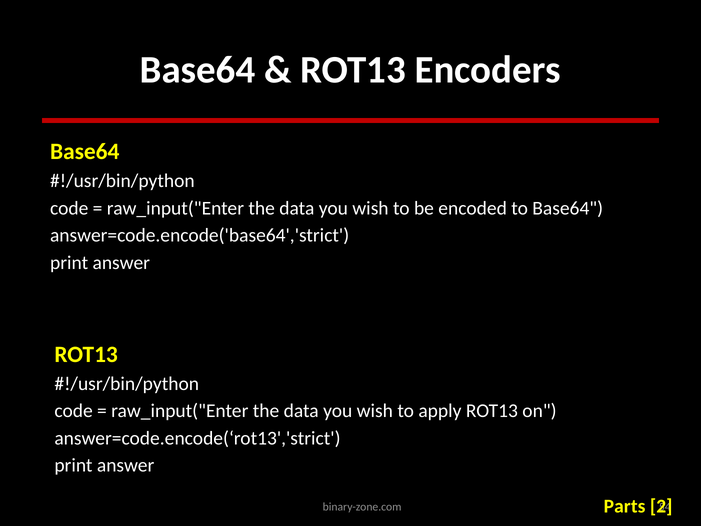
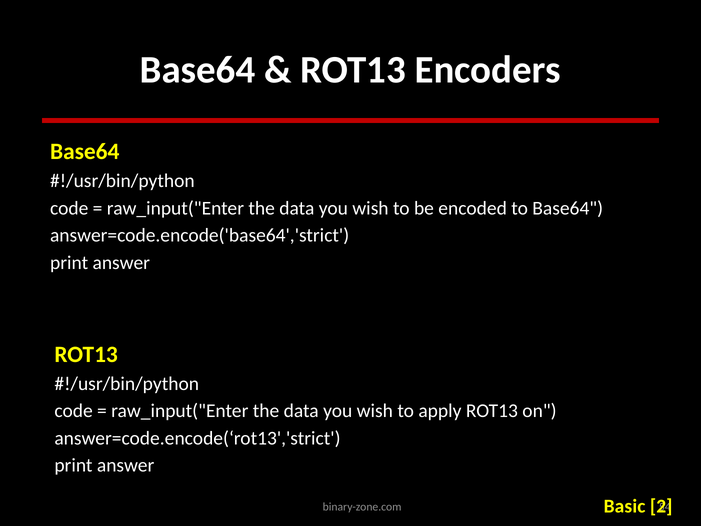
Parts: Parts -> Basic (625, 506)
